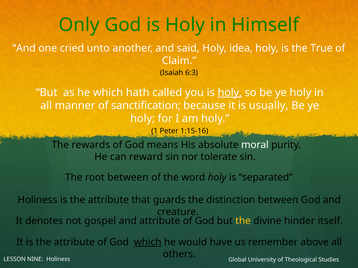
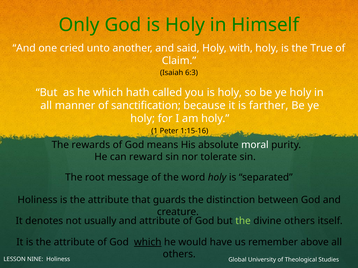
idea: idea -> with (241, 48)
holy underline: present -> none (230, 93)
usually: usually -> farther (269, 106)
root between: between -> message (128, 178)
gospel: gospel -> usually (100, 221)
the colour: yellow -> light green (243, 221)
divine hinder: hinder -> others (300, 221)
